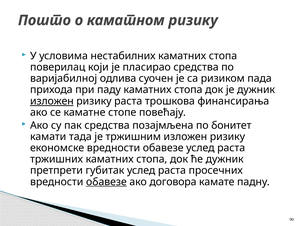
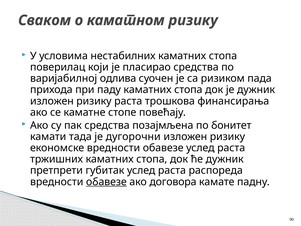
Пошто: Пошто -> Сваком (45, 20)
изложен underline: present -> none (52, 101)
тржишним: тржишним -> дугорочни (133, 136)
просечних: просечних -> распореда (216, 170)
